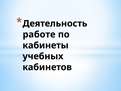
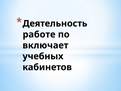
кабинеты: кабинеты -> включает (45, 45)
